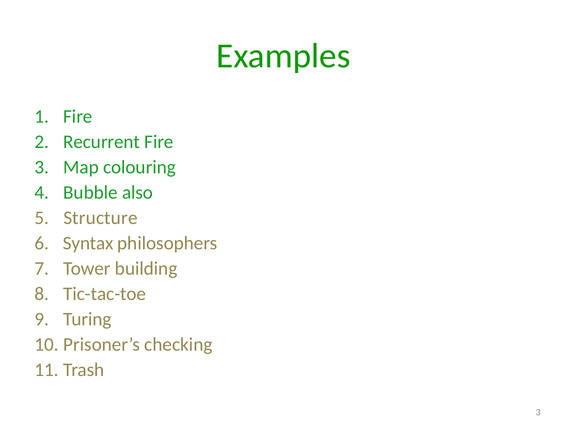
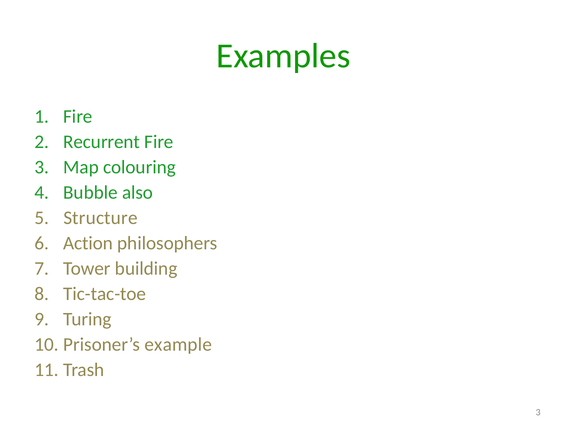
Syntax: Syntax -> Action (88, 243)
checking: checking -> example (178, 344)
